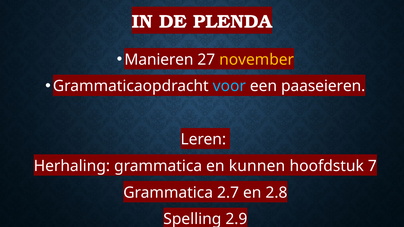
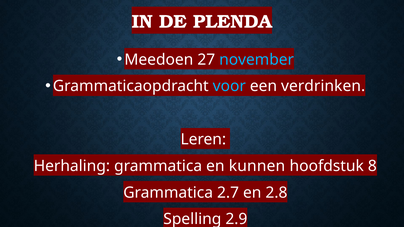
Manieren: Manieren -> Meedoen (159, 60)
november colour: yellow -> light blue (257, 60)
paaseieren: paaseieren -> verdrinken (323, 86)
7: 7 -> 8 (372, 166)
